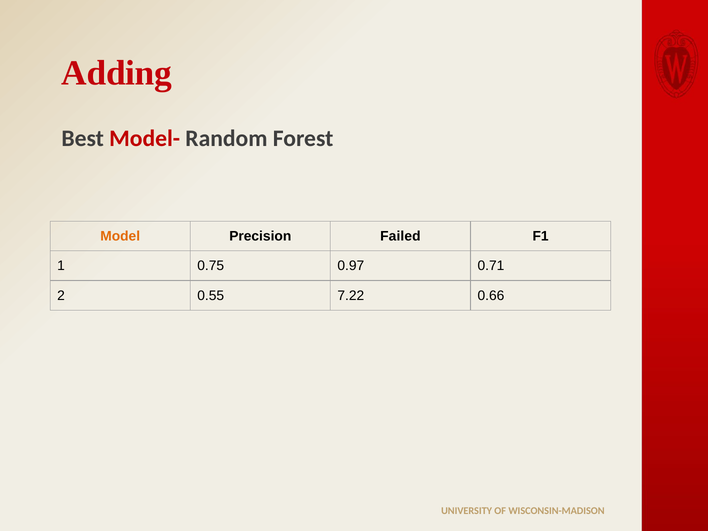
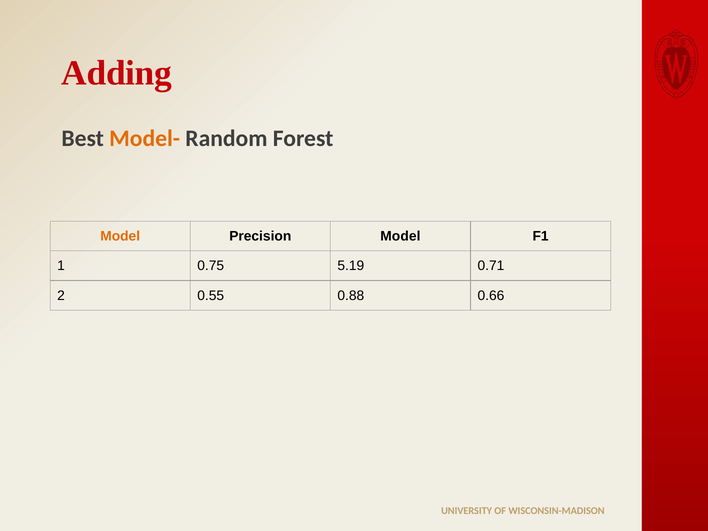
Model- colour: red -> orange (145, 138)
Precision Failed: Failed -> Model (400, 236)
0.97: 0.97 -> 5.19 (351, 266)
7.22: 7.22 -> 0.88 (351, 295)
